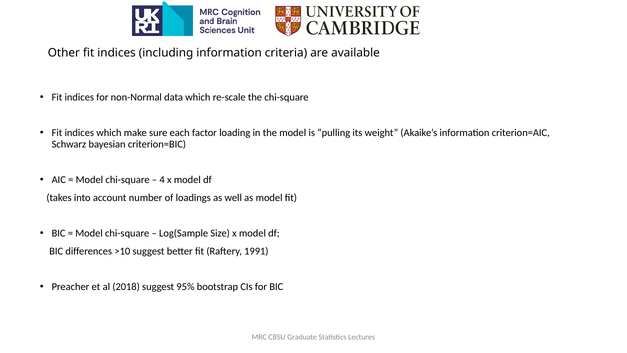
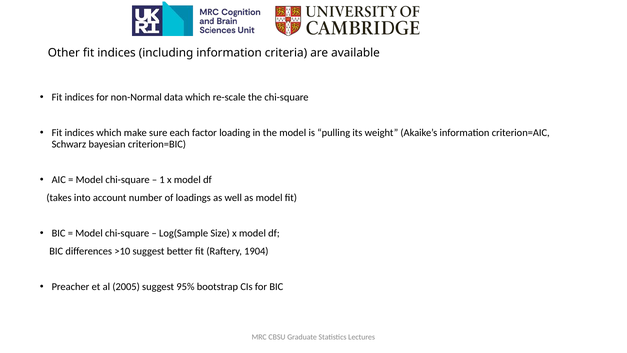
4: 4 -> 1 (162, 180)
1991: 1991 -> 1904 (256, 251)
2018: 2018 -> 2005 (126, 286)
